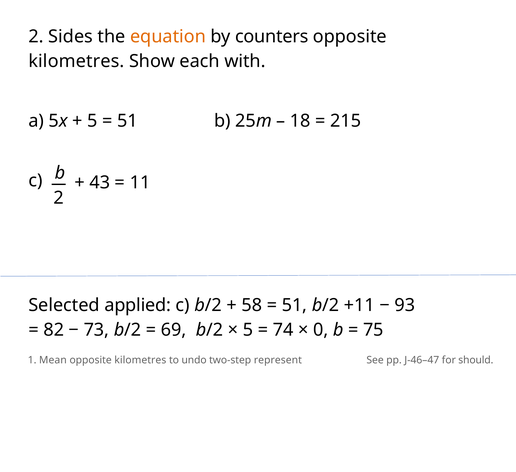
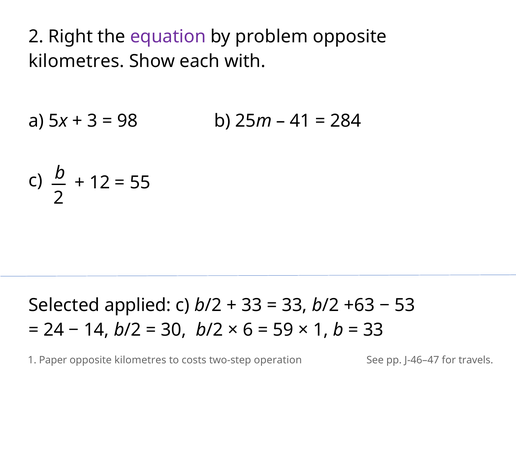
Sides: Sides -> Right (71, 37)
equation colour: orange -> purple (168, 37)
counters: counters -> problem (272, 37)
5: 5 -> 3 (92, 121)
51: 51 -> 98 (128, 121)
18: 18 -> 41 (300, 121)
215: 215 -> 284 (346, 121)
43: 43 -> 12 (100, 183)
11: 11 -> 55 (140, 183)
58: 58 -> 33 (252, 306)
51: 51 -> 33 (294, 306)
+11: +11 -> +63 (359, 306)
93: 93 -> 53 (405, 306)
82: 82 -> 24 (54, 330)
73: 73 -> 14 (96, 330)
69: 69 -> 30 (174, 330)
5: 5 -> 6 (248, 330)
74: 74 -> 59 (283, 330)
0: 0 -> 1 (321, 330)
75: 75 -> 33 (373, 330)
Mean: Mean -> Paper (53, 361)
undo: undo -> costs (194, 361)
represent: represent -> operation (278, 361)
should: should -> travels (476, 361)
